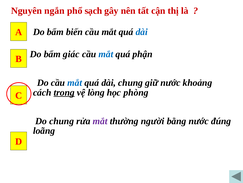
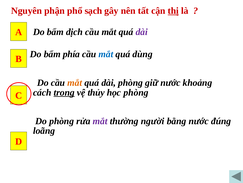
ngắn: ngắn -> phận (55, 11)
thị underline: none -> present (173, 11)
biến: biến -> dịch (74, 32)
dài colour: blue -> purple (142, 32)
giác: giác -> phía (71, 54)
phận: phận -> dùng (143, 54)
mắt colour: blue -> orange (75, 82)
dài chung: chung -> phòng (131, 82)
lòng: lòng -> thủy (96, 92)
Do chung: chung -> phòng (62, 121)
